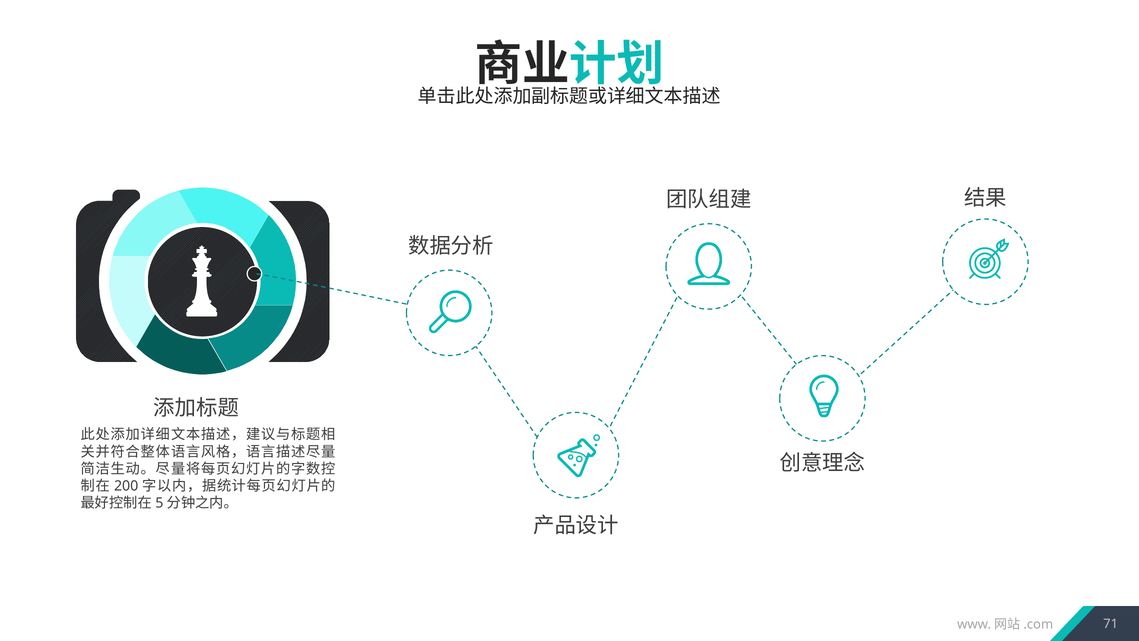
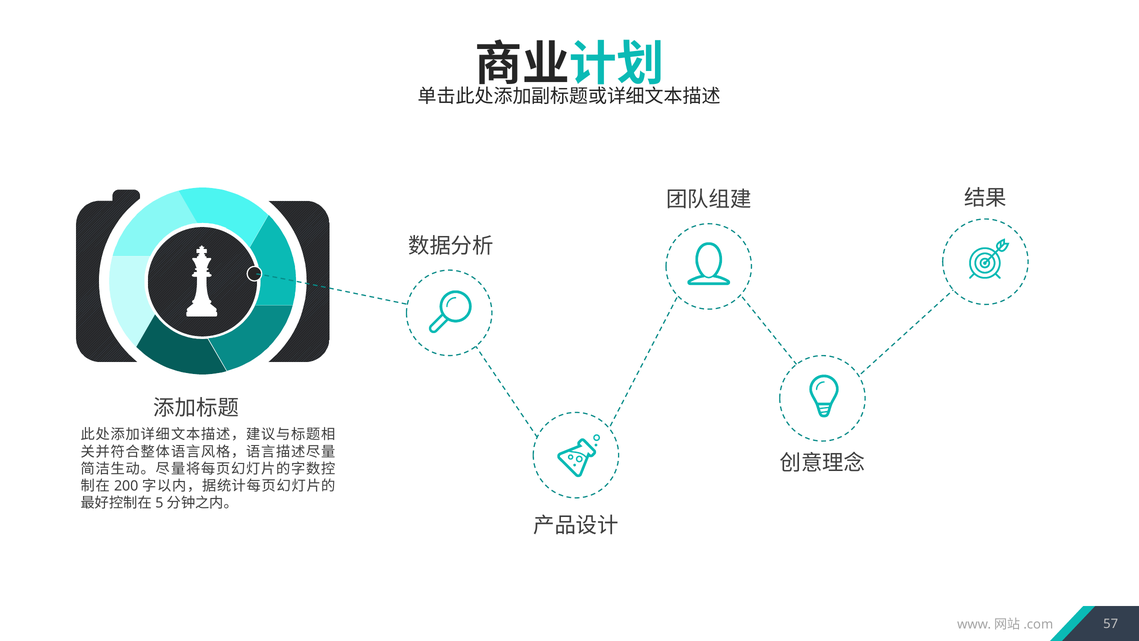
71: 71 -> 57 (1111, 623)
